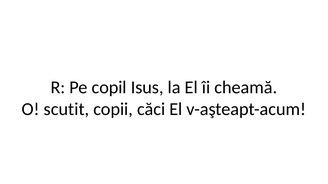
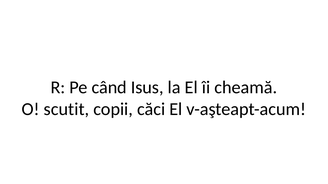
copil: copil -> când (109, 88)
